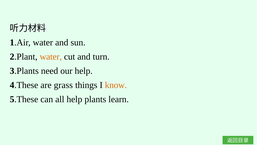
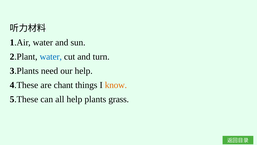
water colour: orange -> blue (51, 57)
grass: grass -> chant (63, 85)
learn: learn -> grass (119, 99)
